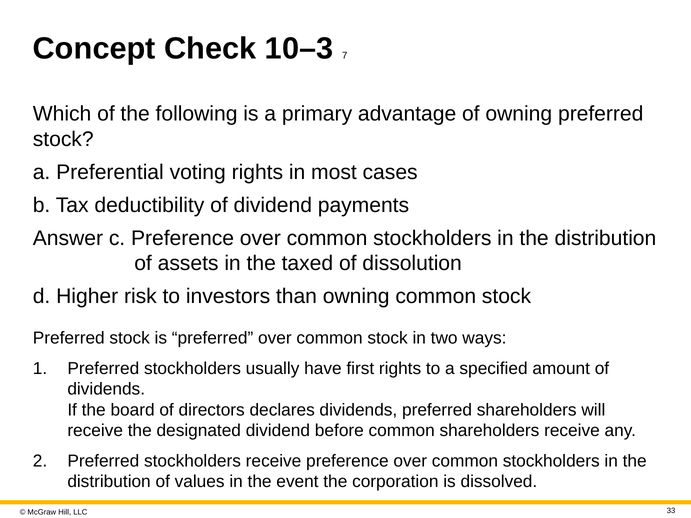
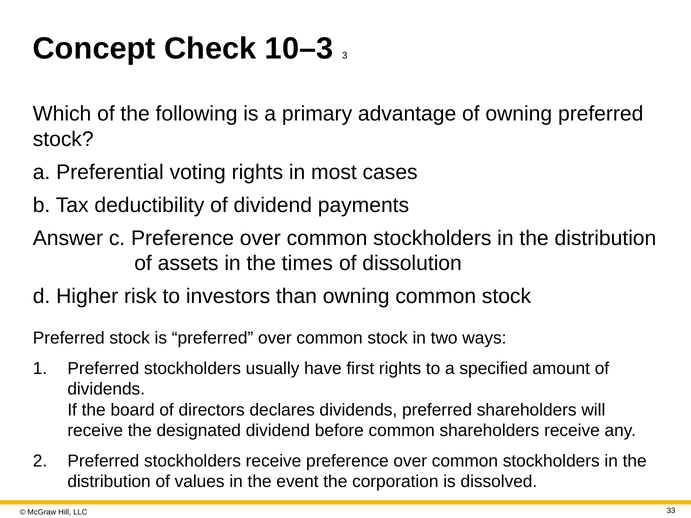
7: 7 -> 3 (345, 55)
taxed: taxed -> times (307, 264)
